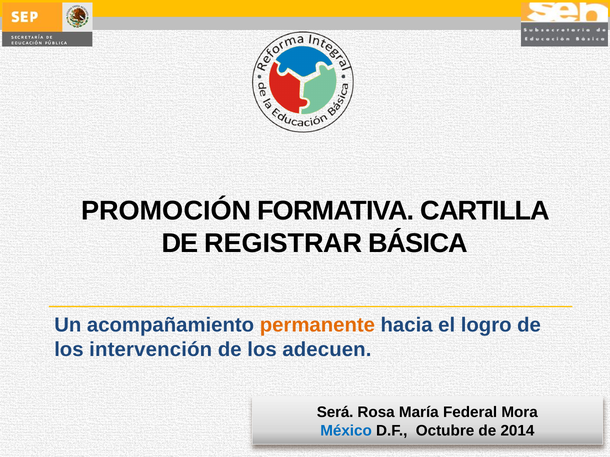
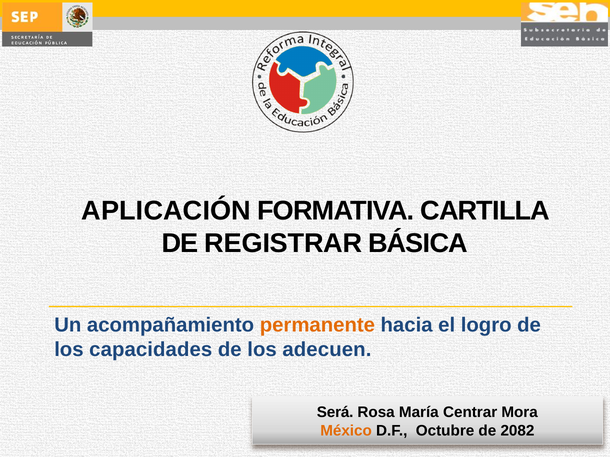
PROMOCIÓN: PROMOCIÓN -> APLICACIÓN (166, 211)
intervención: intervención -> capacidades (151, 350)
Federal: Federal -> Centrar (470, 413)
México colour: blue -> orange (346, 431)
2014: 2014 -> 2082 (517, 431)
